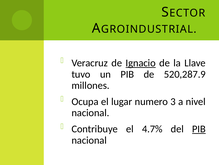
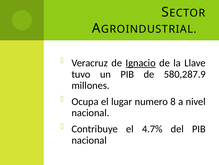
520,287.9: 520,287.9 -> 580,287.9 (185, 74)
3: 3 -> 8 (173, 101)
PIB underline: present -> none (199, 128)
